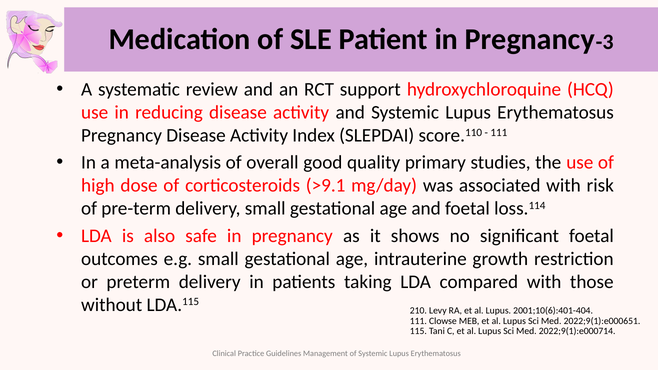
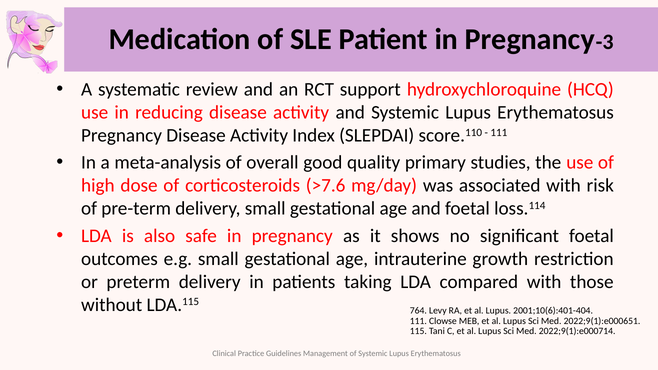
>9.1: >9.1 -> >7.6 (326, 186)
210: 210 -> 764 (418, 311)
